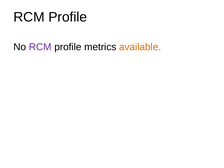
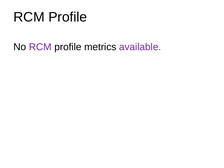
available colour: orange -> purple (140, 47)
